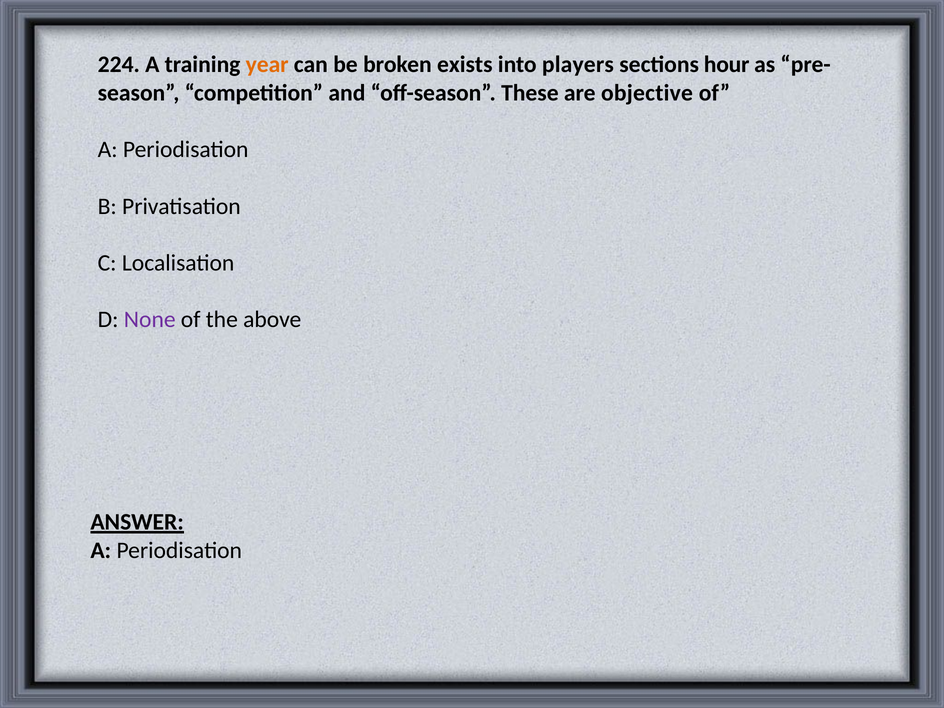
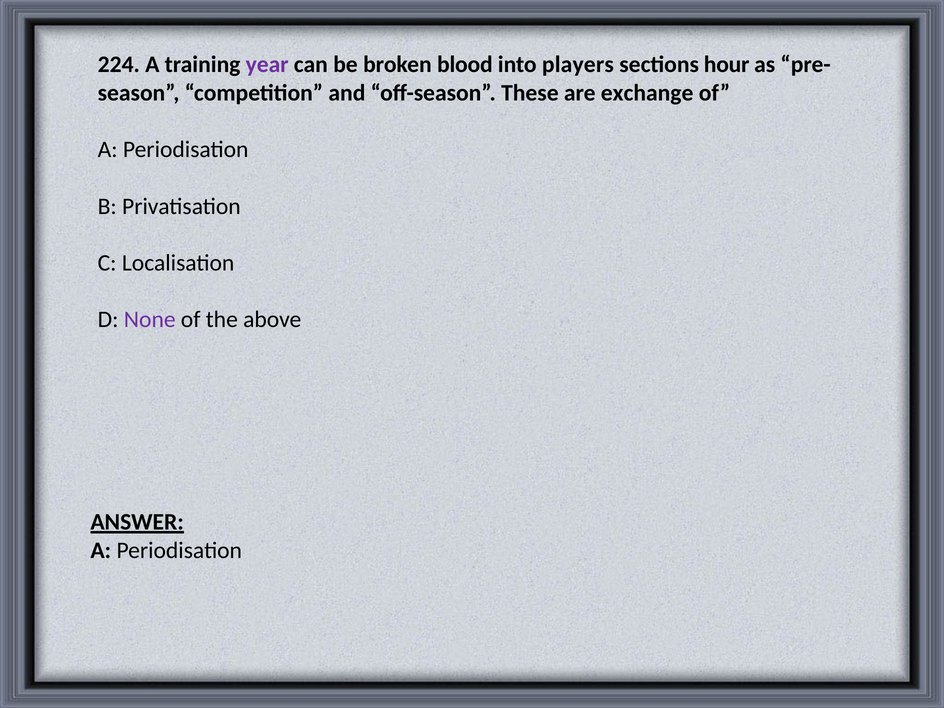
year colour: orange -> purple (267, 65)
exists: exists -> blood (465, 65)
objective: objective -> exchange (647, 93)
